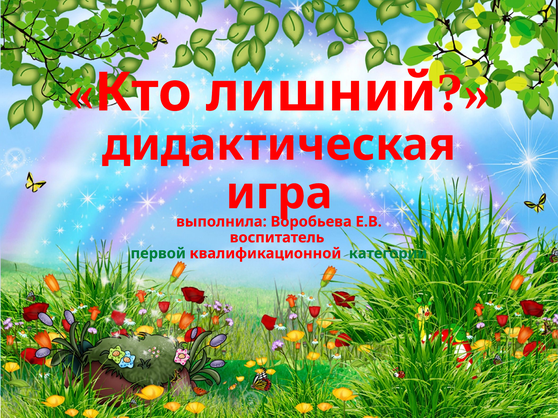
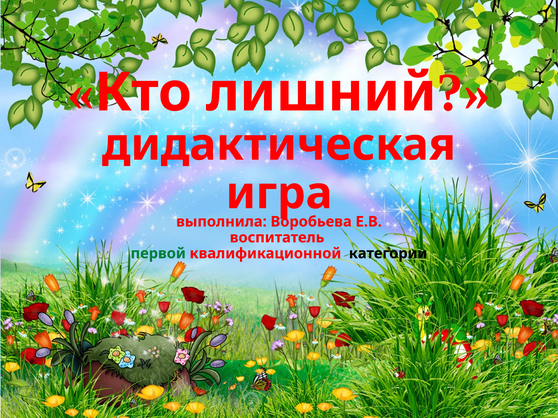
категории colour: green -> black (388, 254)
